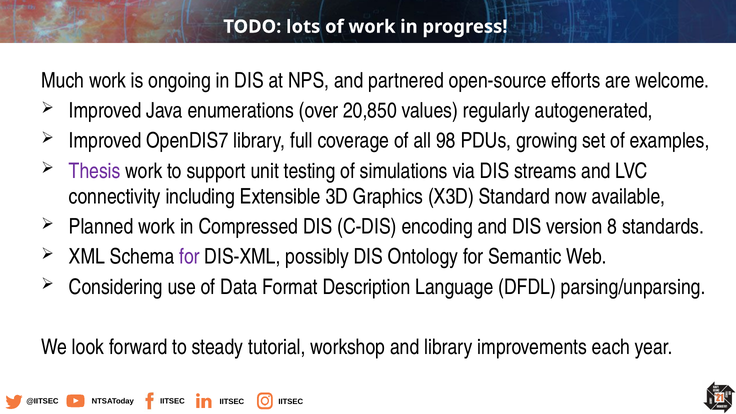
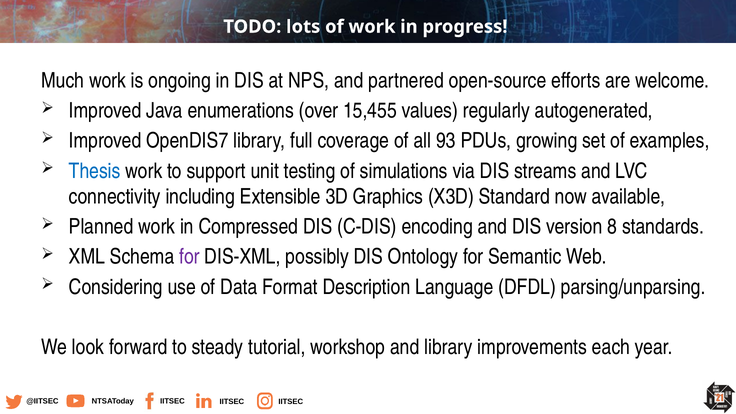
20,850: 20,850 -> 15,455 (370, 111)
98: 98 -> 93 (446, 141)
Thesis colour: purple -> blue (95, 171)
